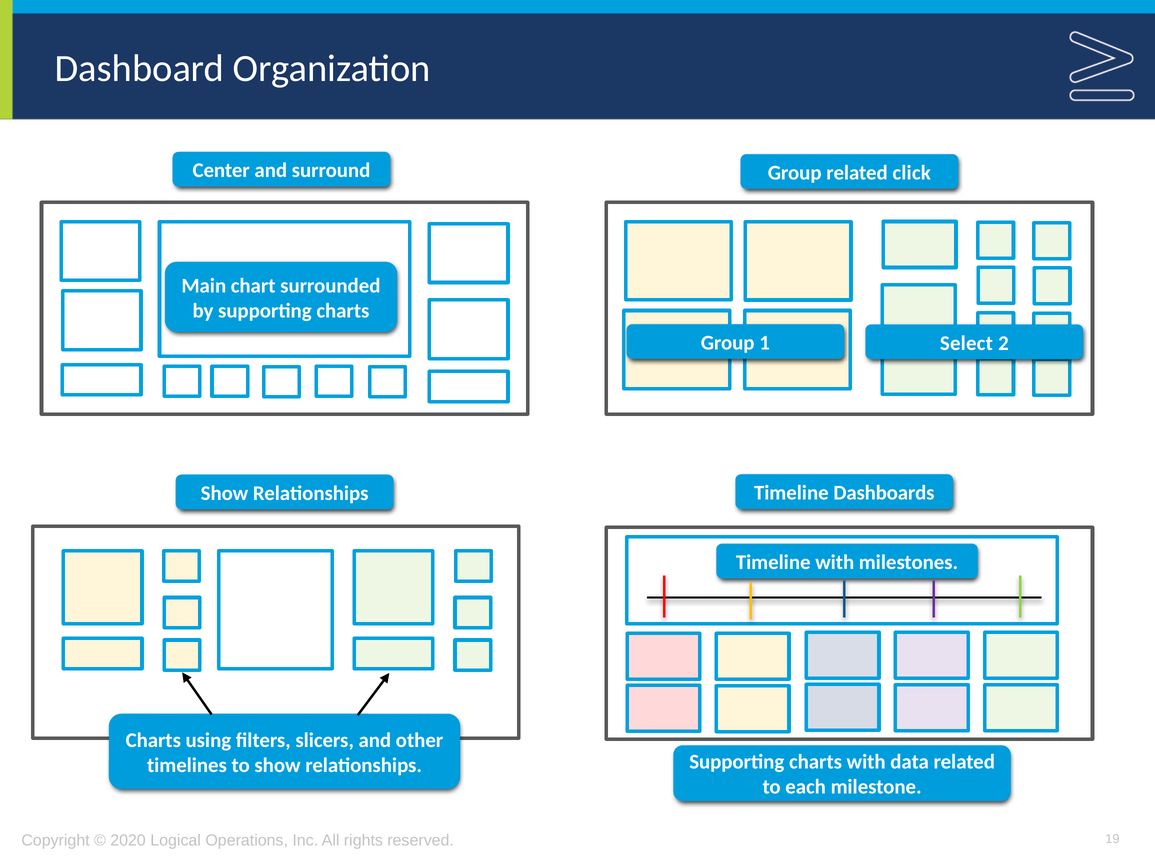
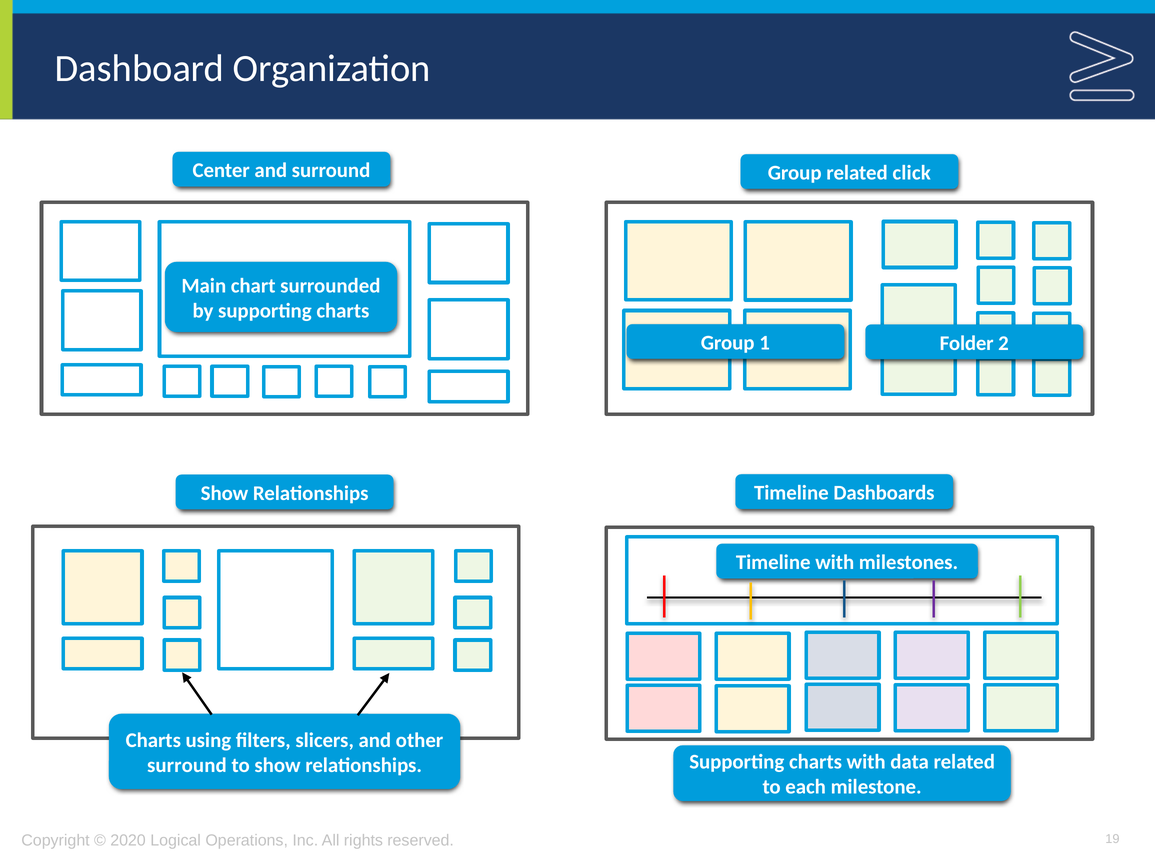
Select: Select -> Folder (967, 343)
timelines: timelines -> surround (187, 765)
